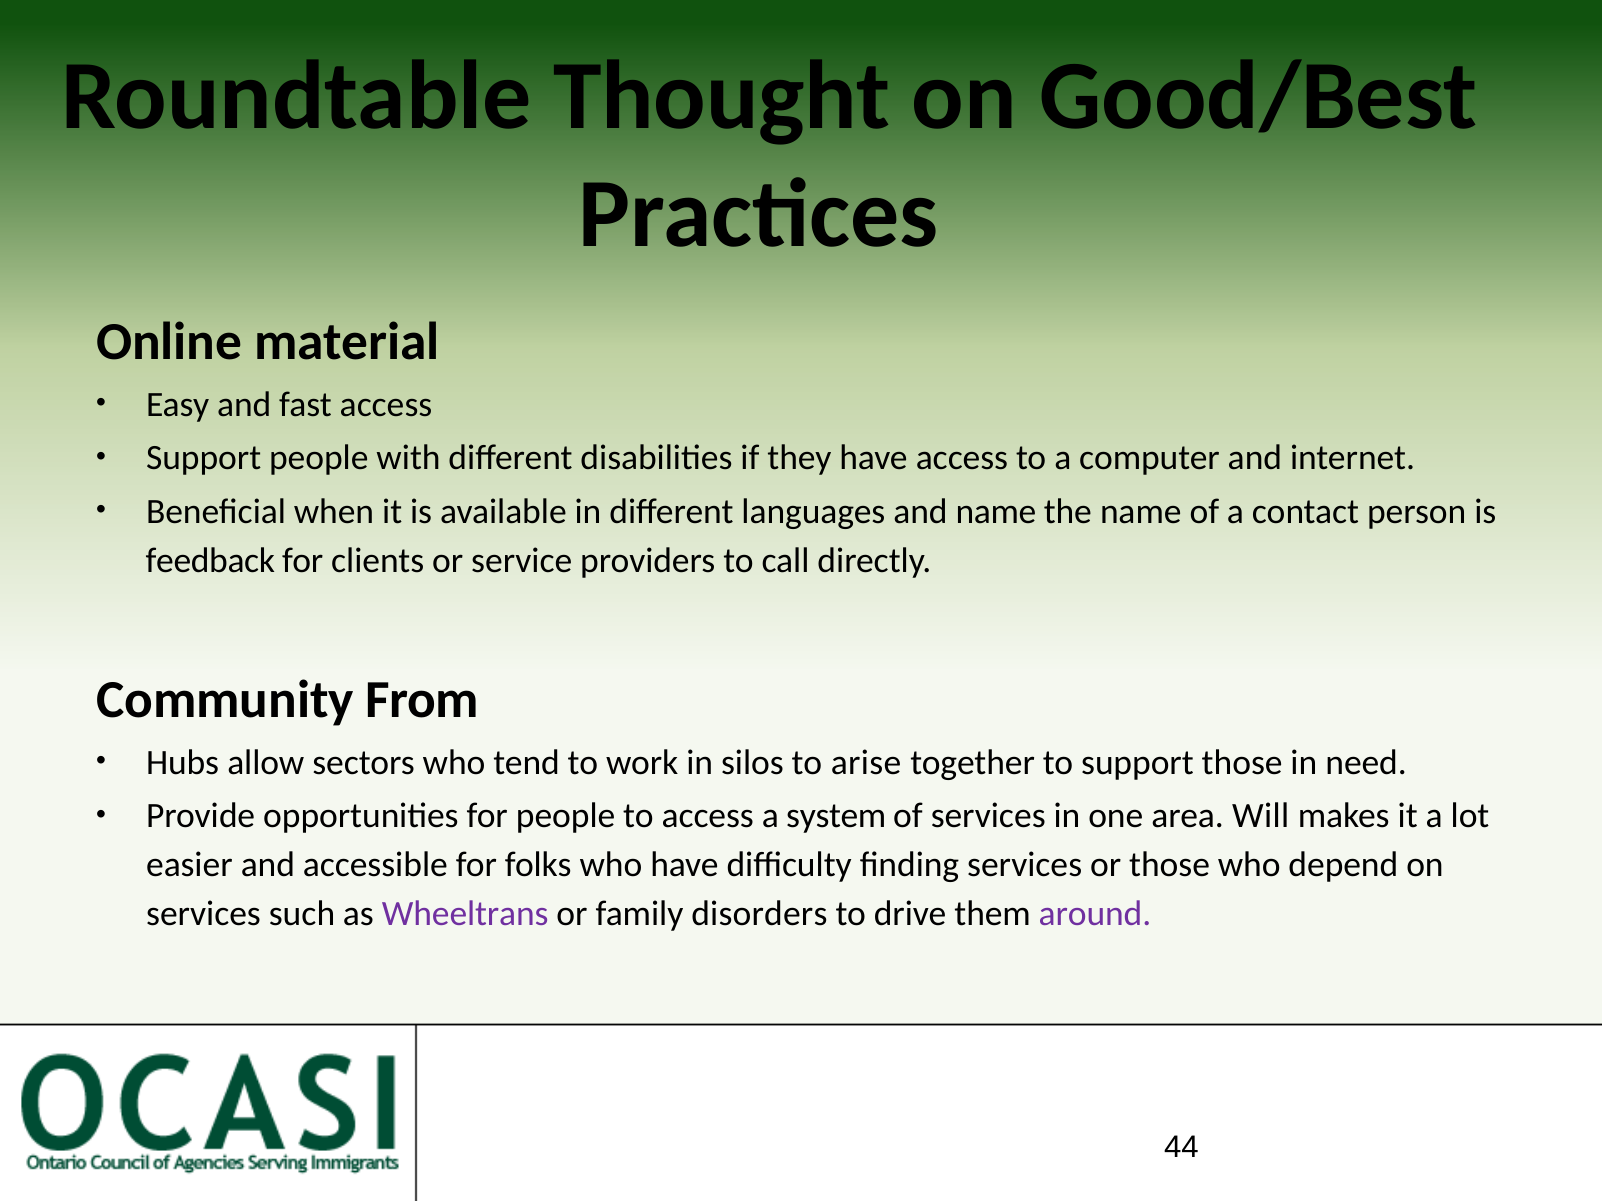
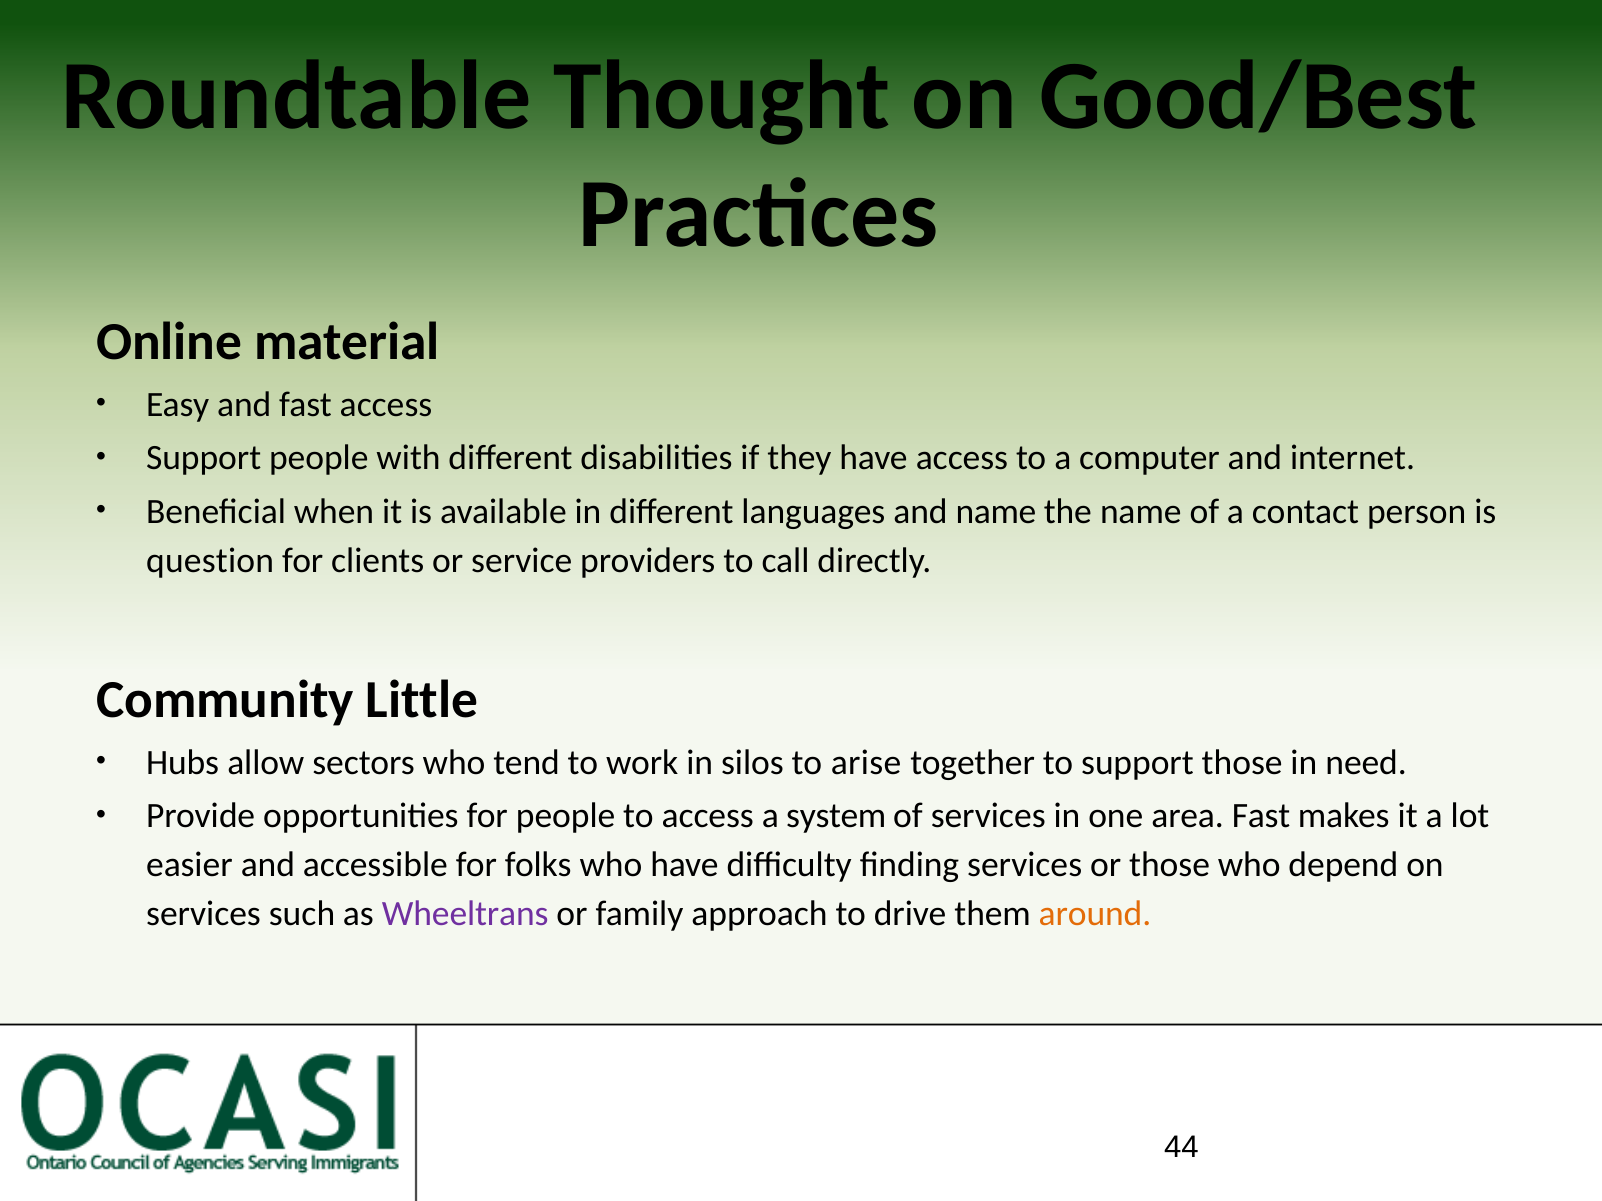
feedback: feedback -> question (210, 561)
From: From -> Little (422, 700)
area Will: Will -> Fast (1261, 816)
disorders: disorders -> approach (759, 915)
around colour: purple -> orange (1095, 915)
